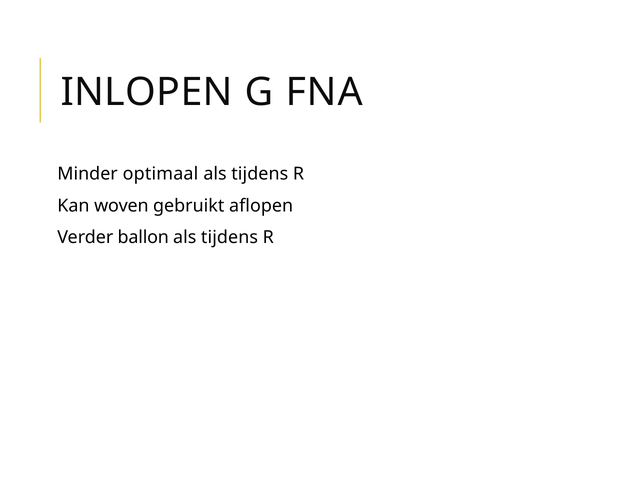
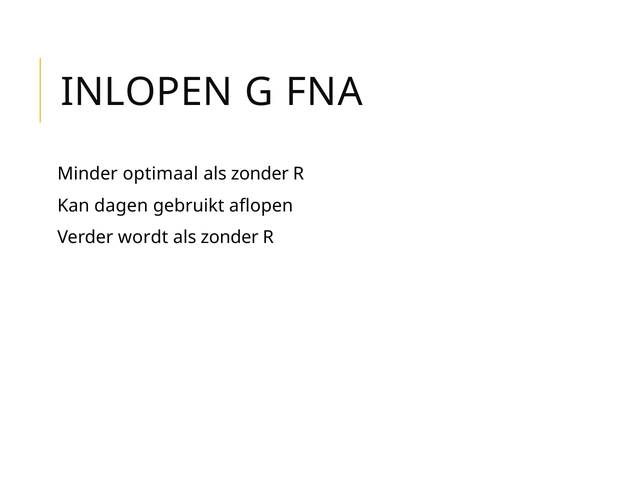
tijdens: tijdens -> zonder (260, 174)
woven: woven -> dagen (121, 206)
ballon: ballon -> wordt (143, 237)
tijdens: tijdens -> zonder (230, 237)
